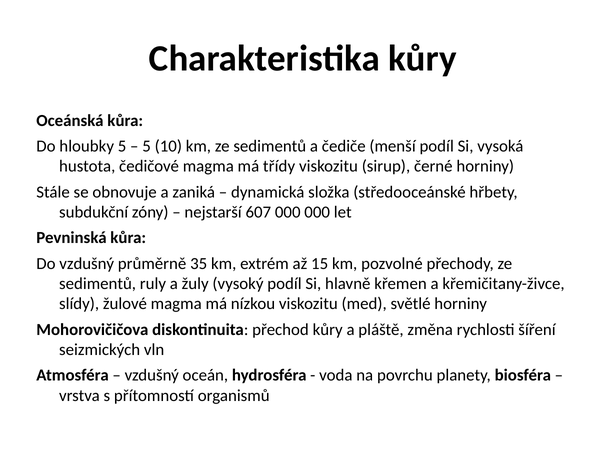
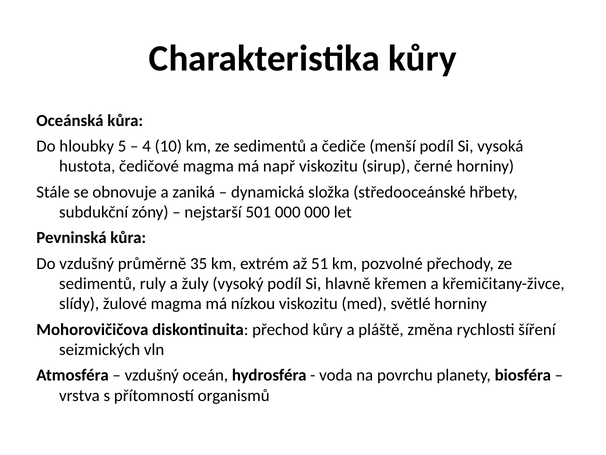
5: 5 -> 4 (147, 146)
třídy: třídy -> např (279, 166)
607: 607 -> 501 (258, 212)
15: 15 -> 51 (320, 263)
